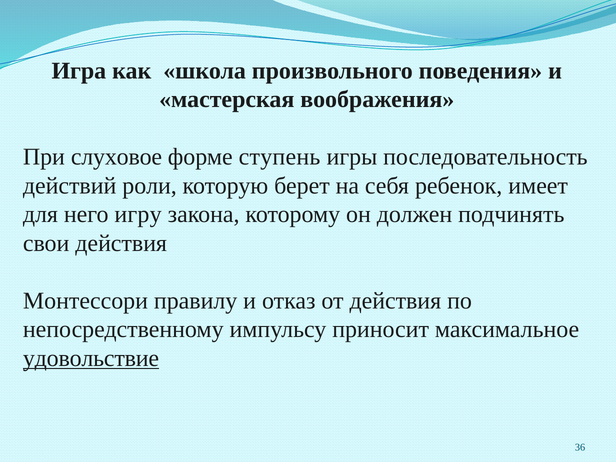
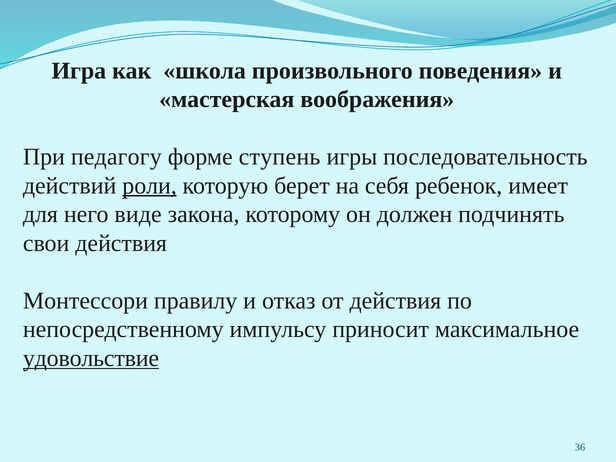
слуховое: слуховое -> педагогу (116, 157)
роли underline: none -> present (150, 186)
игру: игру -> виде (138, 214)
